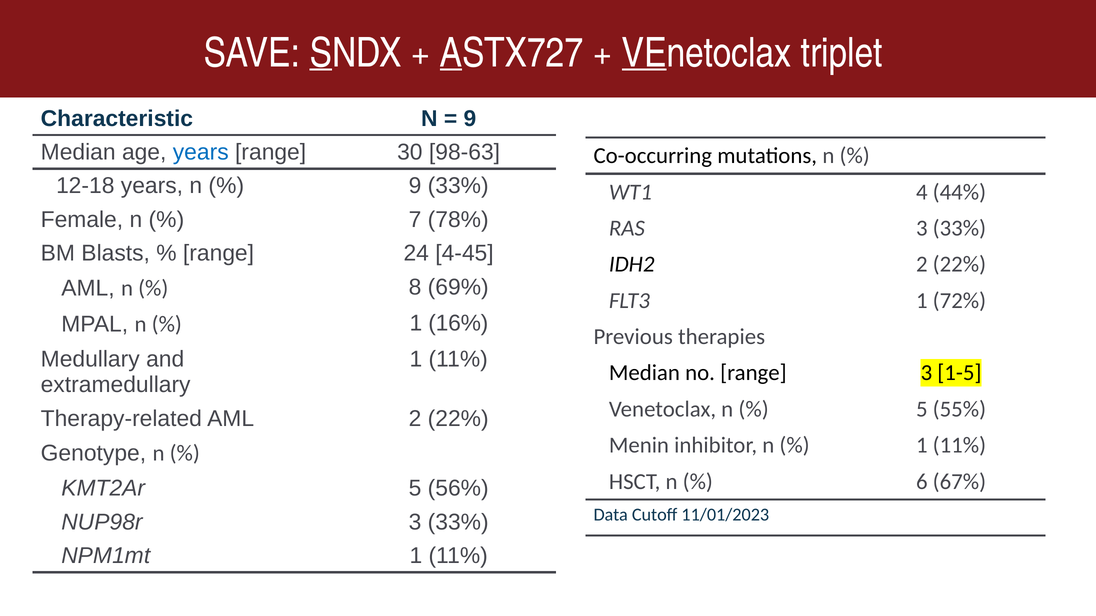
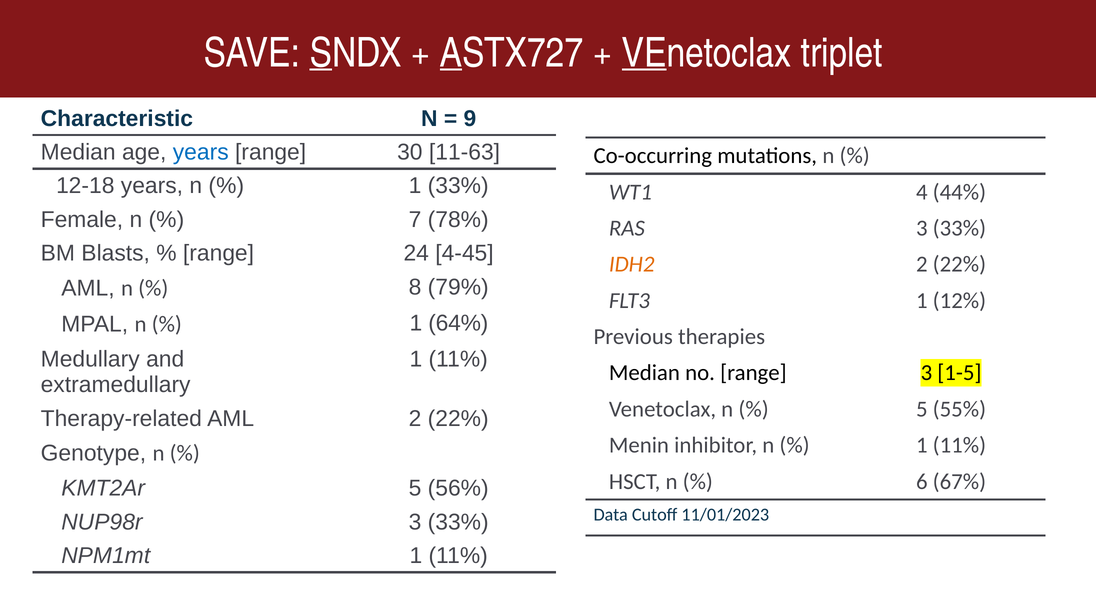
98-63: 98-63 -> 11-63 (465, 152)
9: 9 -> 1 (415, 186)
IDH2 colour: black -> orange (632, 265)
69%: 69% -> 79% (458, 287)
72%: 72% -> 12% (959, 301)
16%: 16% -> 64% (458, 323)
